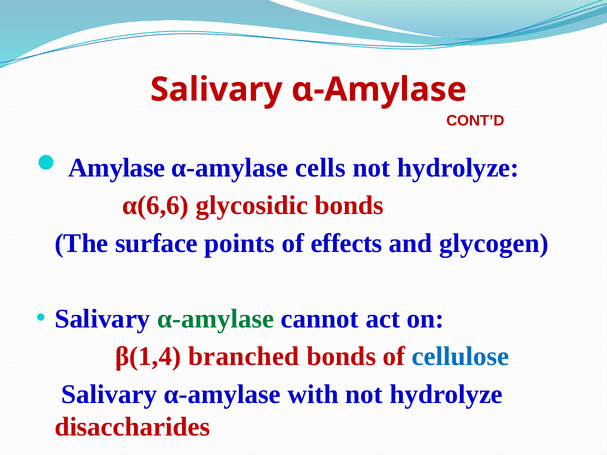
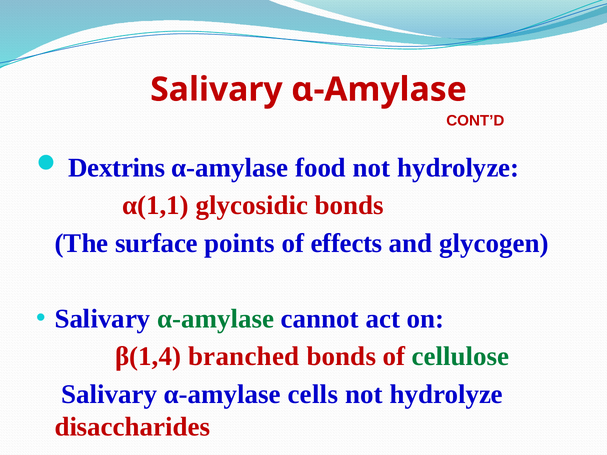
Amylase: Amylase -> Dextrins (117, 168)
cells: cells -> food (321, 168)
α(6,6: α(6,6 -> α(1,1 (156, 206)
cellulose colour: blue -> green (461, 357)
with: with -> cells (313, 394)
